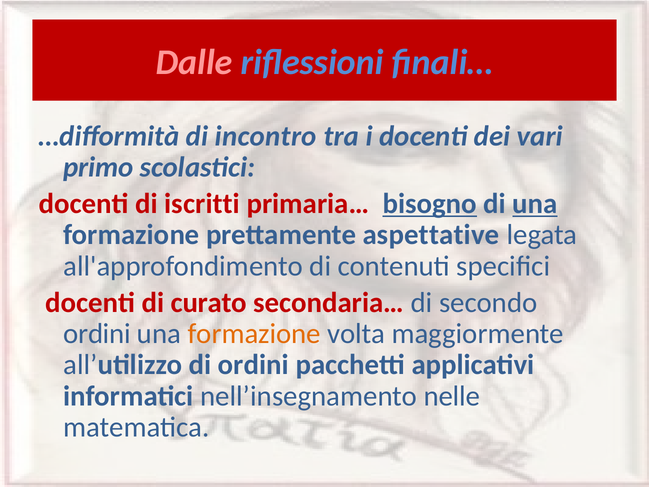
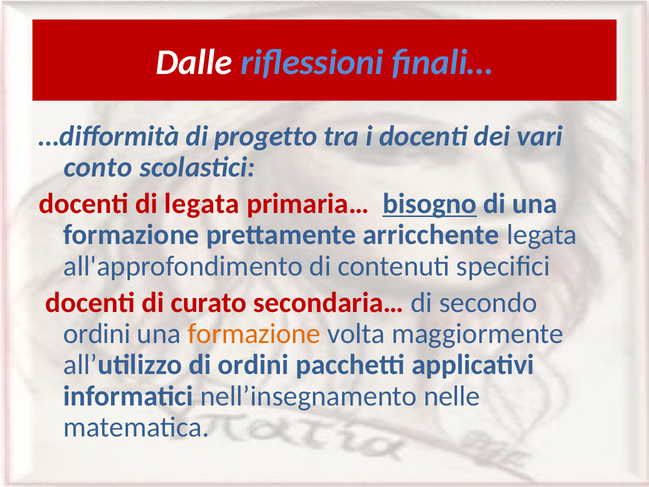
Dalle colour: pink -> white (194, 63)
incontro: incontro -> progetto (266, 136)
primo: primo -> conto (98, 167)
di iscritti: iscritti -> legata (202, 204)
una underline: present -> none (535, 204)
aspettative: aspettative -> arricchente (431, 235)
